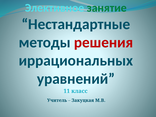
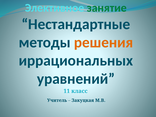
решения colour: red -> orange (104, 42)
